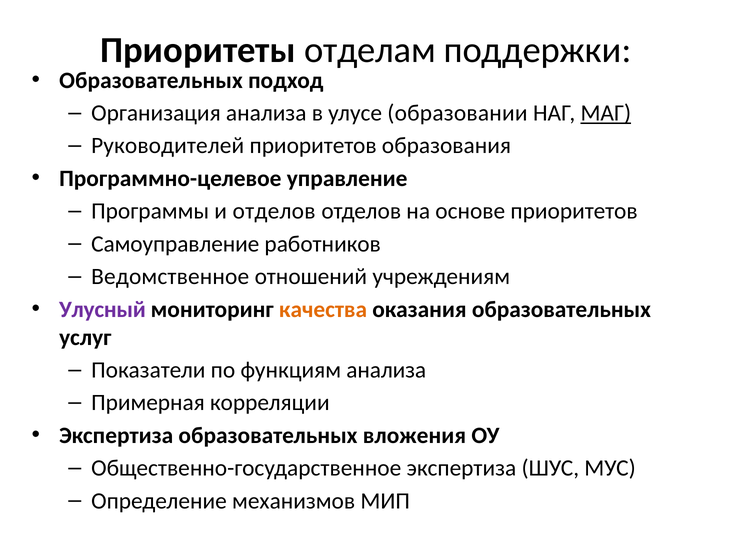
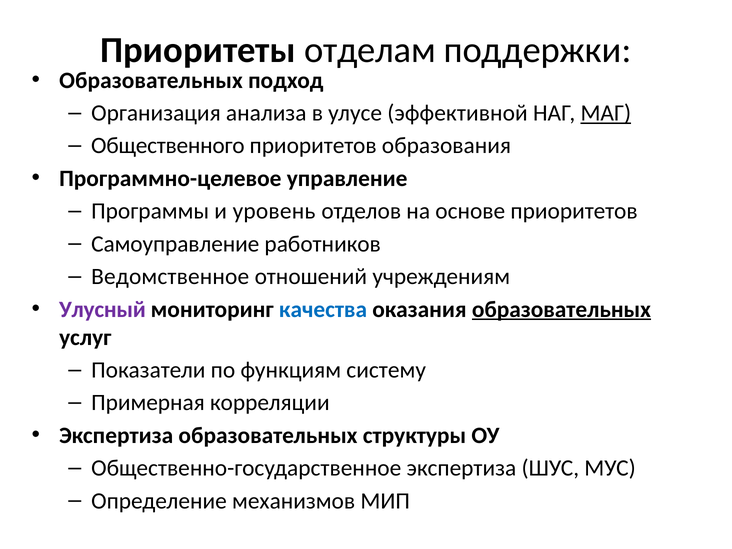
образовании: образовании -> эффективной (457, 113)
Руководителей: Руководителей -> Общественного (168, 146)
и отделов: отделов -> уровень (274, 211)
качества colour: orange -> blue (323, 309)
образовательных underline: none -> present (561, 309)
функциям анализа: анализа -> систему (386, 370)
вложения: вложения -> структуры (414, 435)
